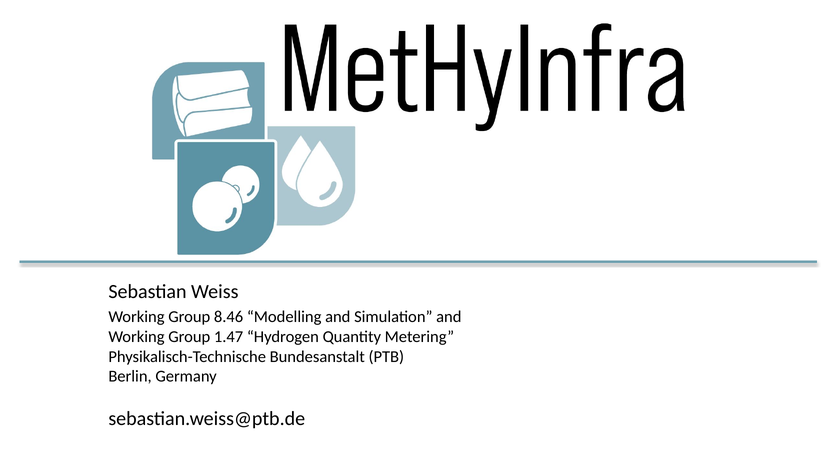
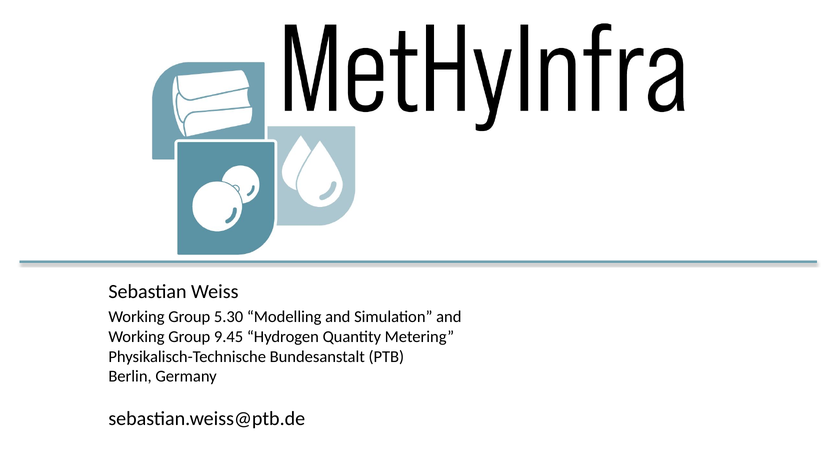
8.46: 8.46 -> 5.30 (229, 317)
1.47: 1.47 -> 9.45 (229, 337)
